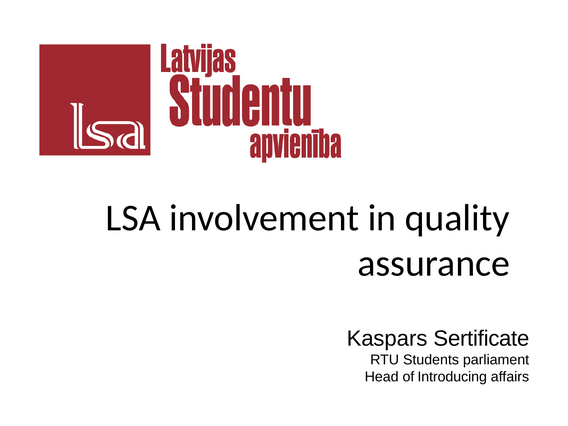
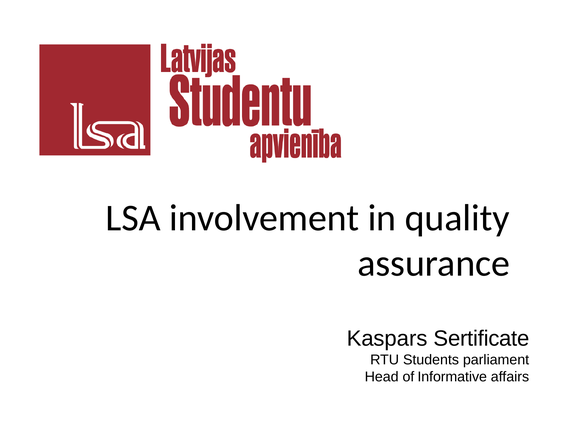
Introducing: Introducing -> Informative (452, 377)
